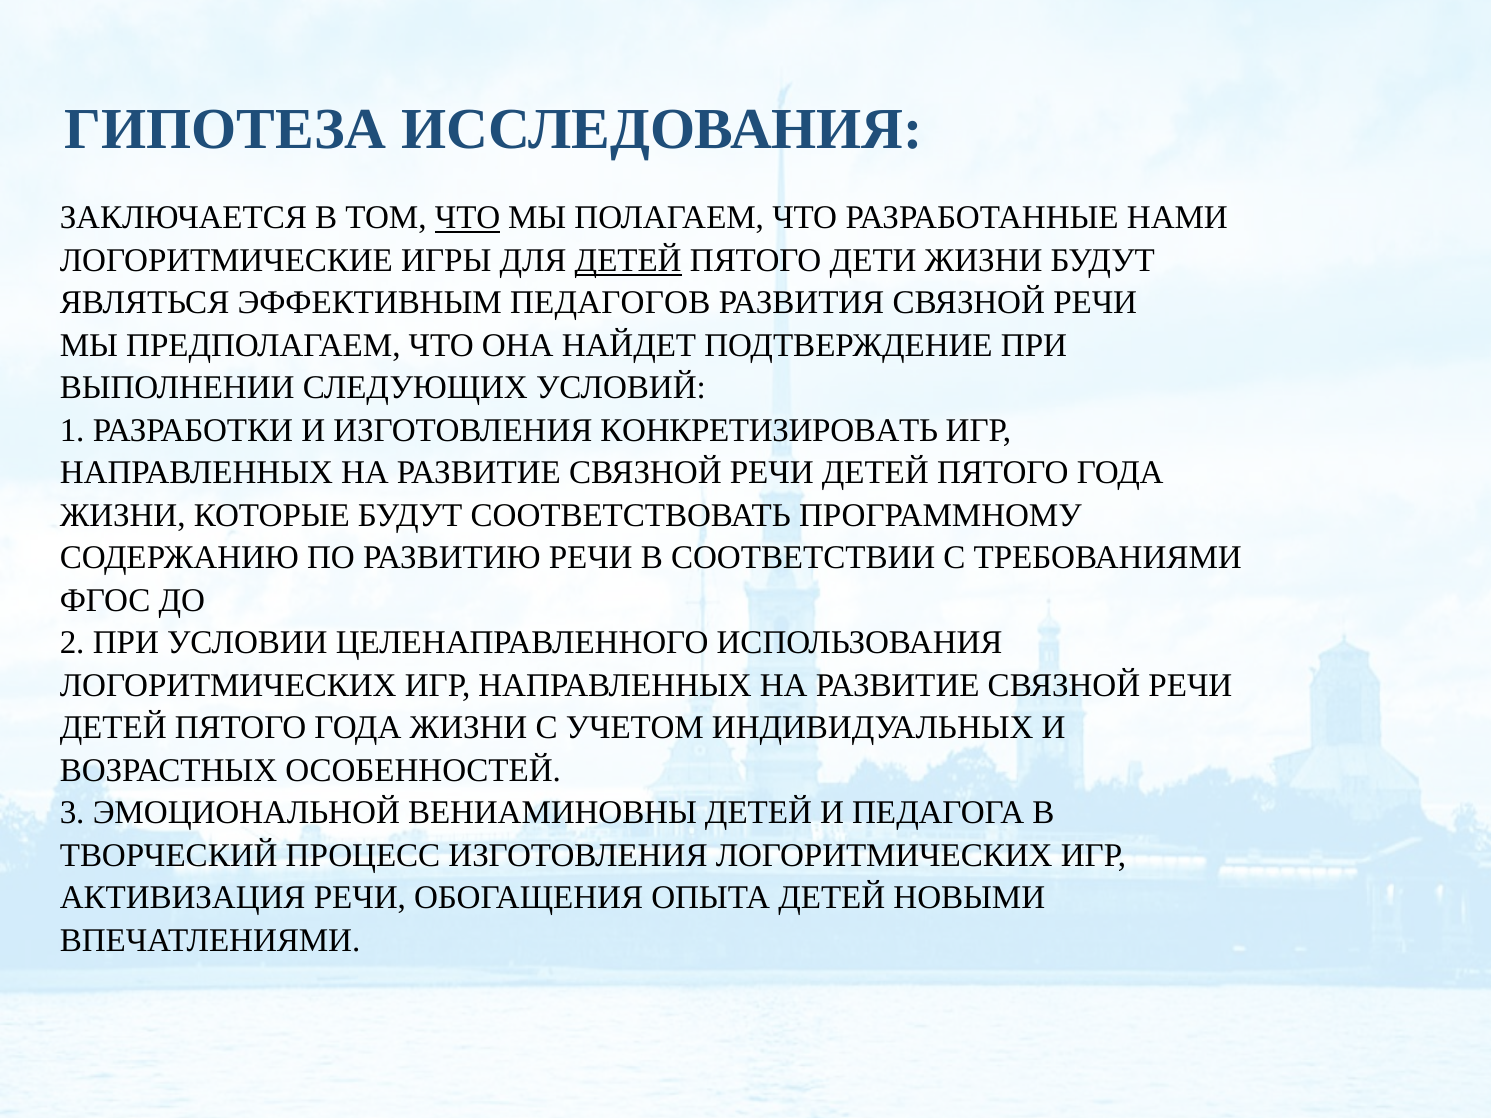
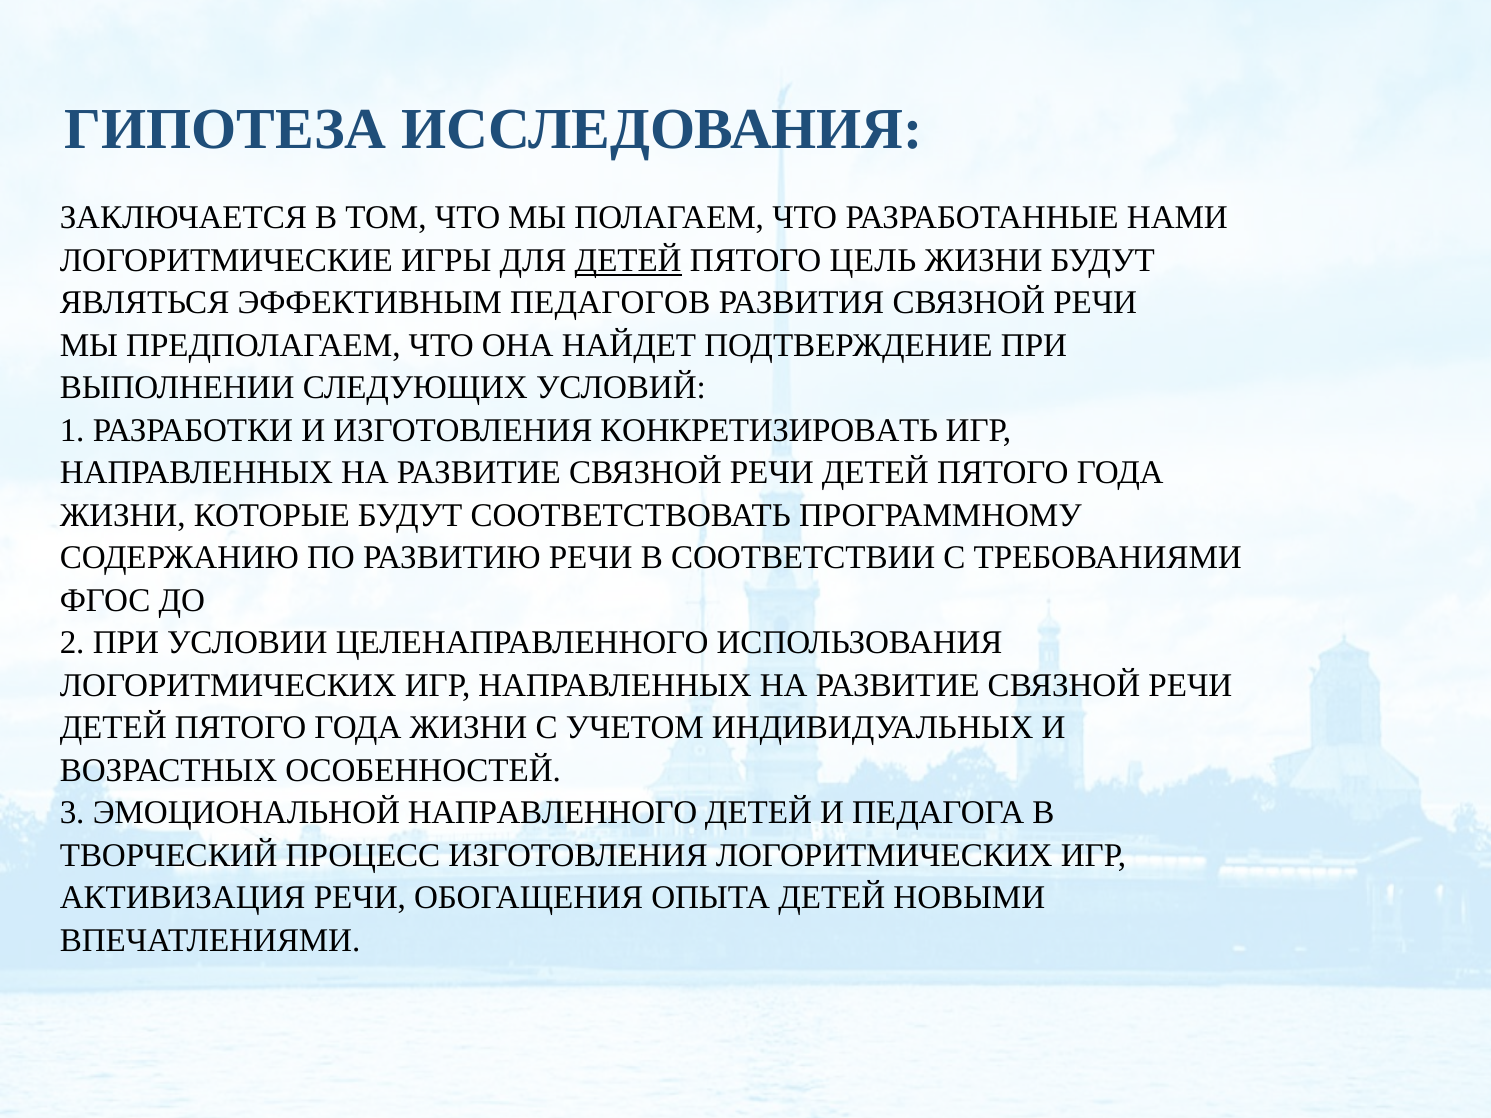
ЧТО underline: present -> none (468, 218)
ДЕТИ: ДЕТИ -> ЦЕЛЬ (873, 261)
ВЕНИАМИНОВНЫ: ВЕНИАМИНОВНЫ -> НАПРАВЛЕННОГО (553, 813)
